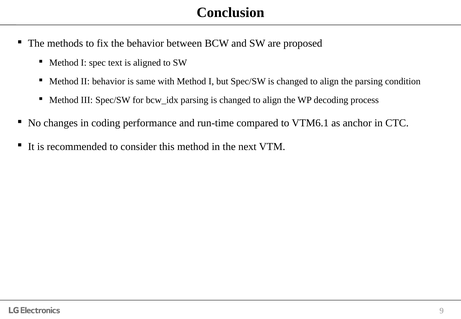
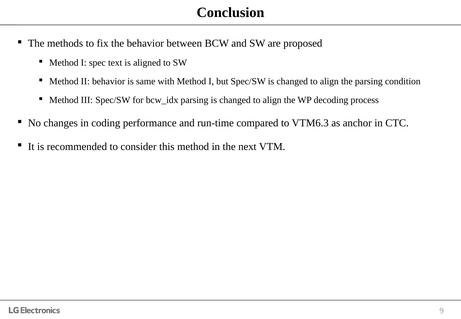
VTM6.1: VTM6.1 -> VTM6.3 (310, 123)
